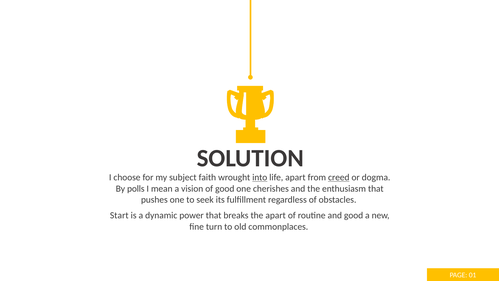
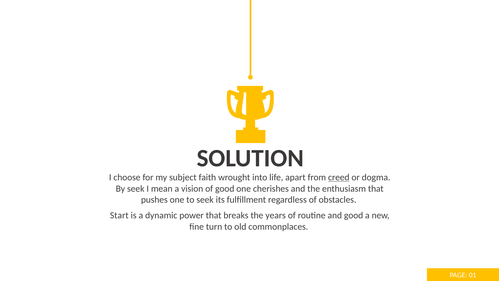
into underline: present -> none (260, 177)
By polls: polls -> seek (136, 188)
the apart: apart -> years (276, 215)
